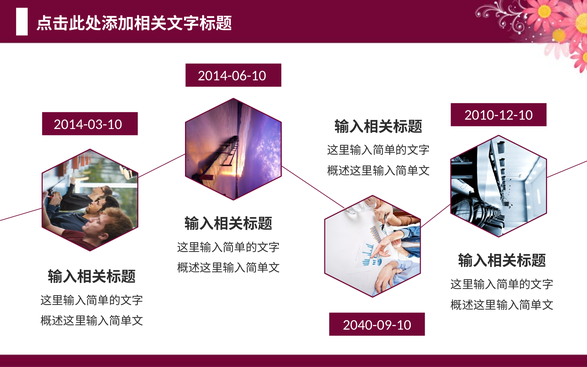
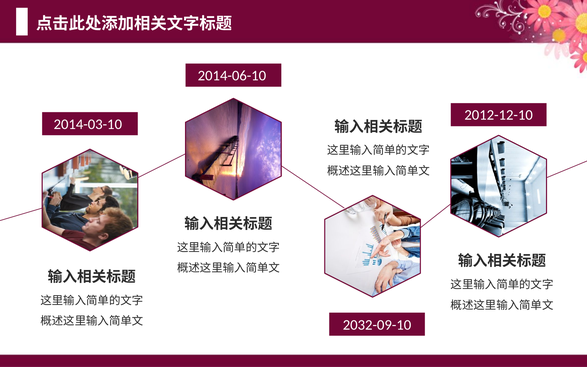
2010-12-10: 2010-12-10 -> 2012-12-10 (499, 115)
2040-09-10: 2040-09-10 -> 2032-09-10 (377, 325)
